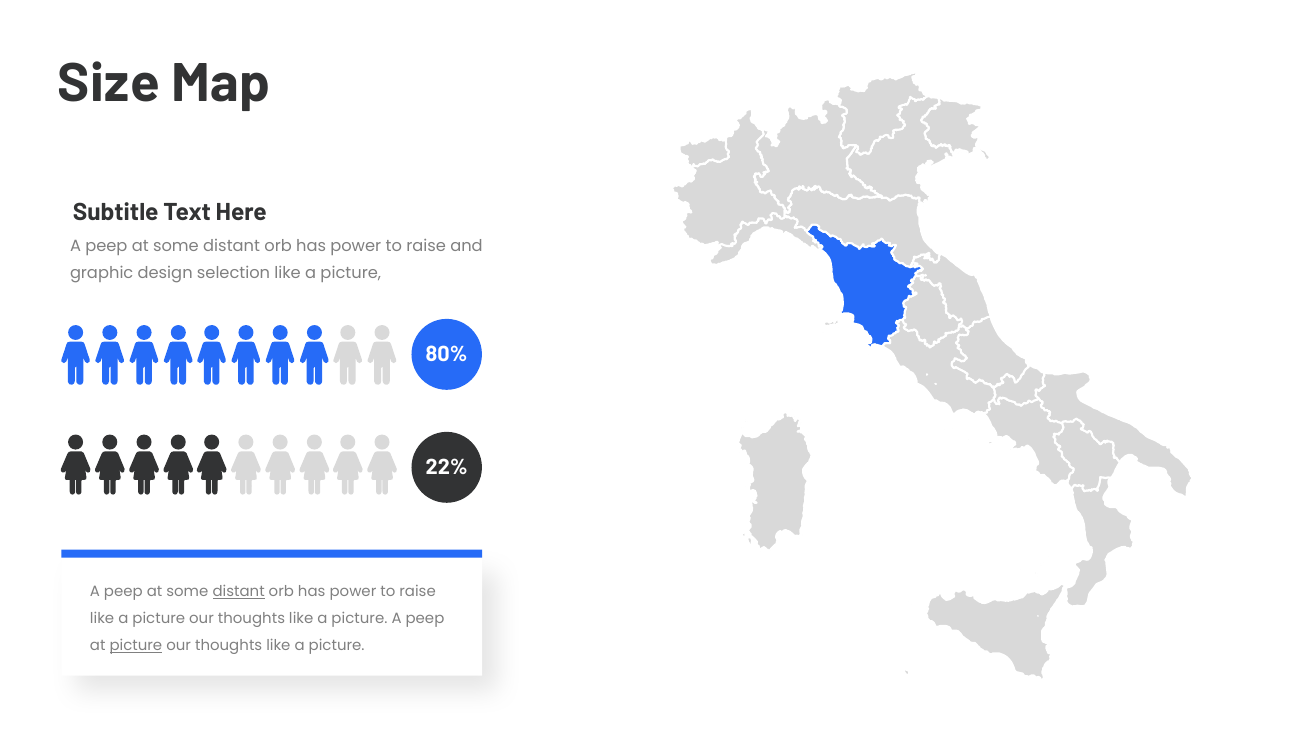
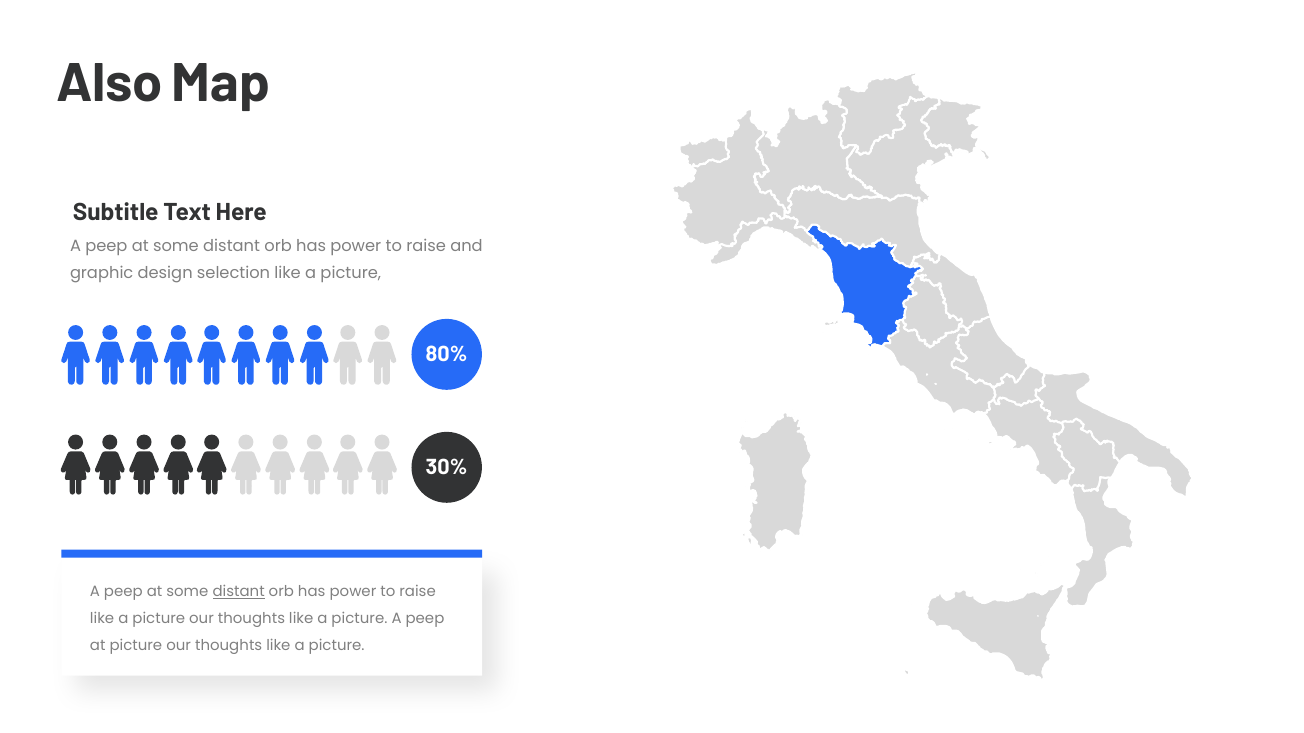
Size: Size -> Also (109, 84)
22%: 22% -> 30% (447, 468)
picture underline: present -> none (136, 646)
